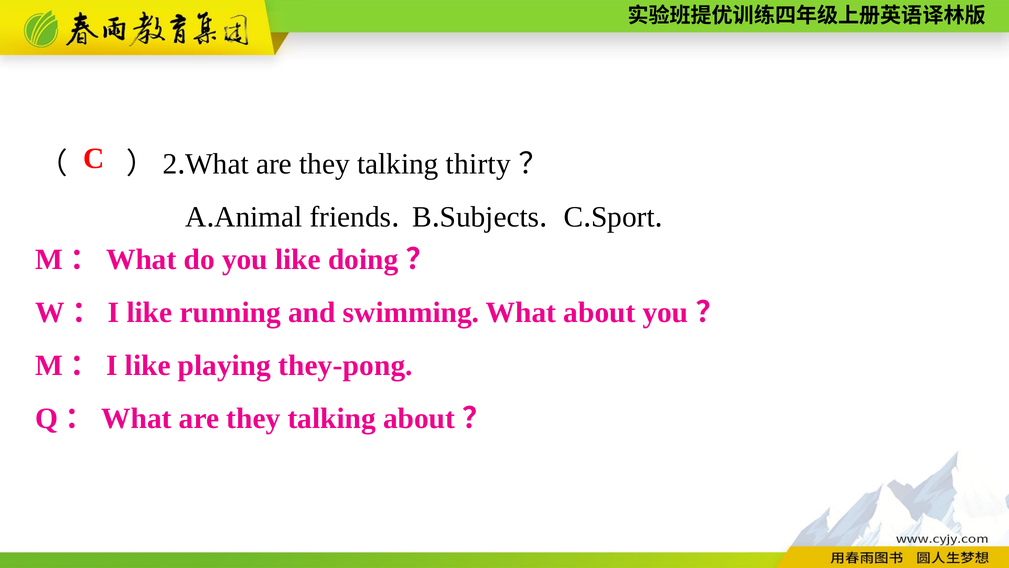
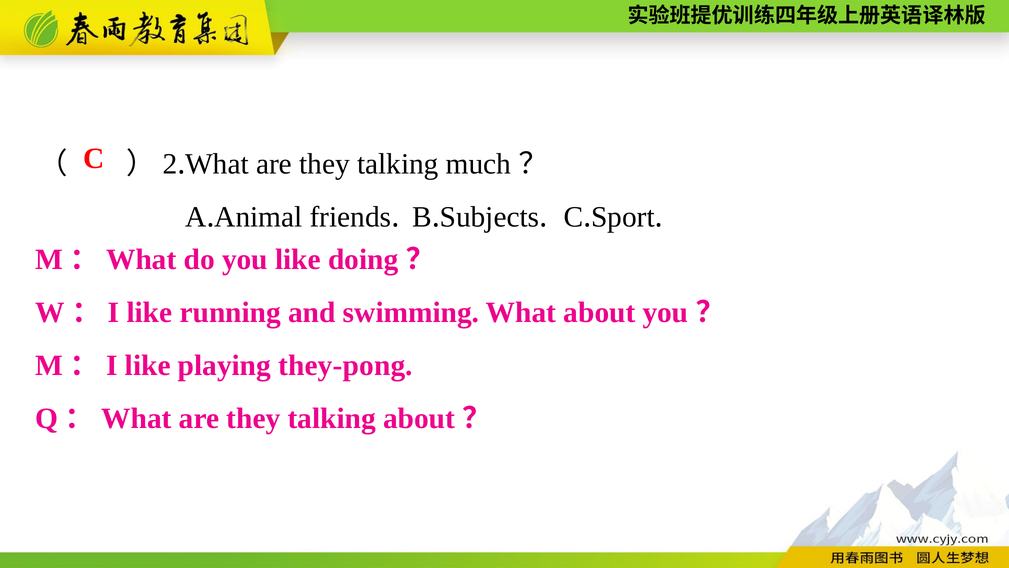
thirty: thirty -> much (479, 164)
